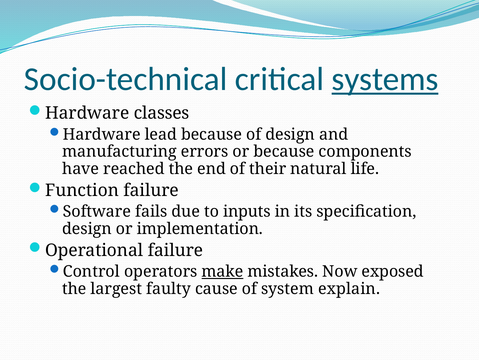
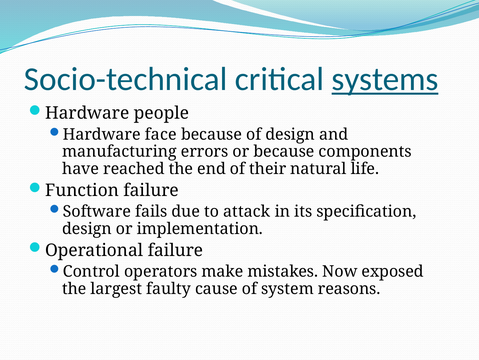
classes: classes -> people (162, 113)
lead: lead -> face (161, 134)
inputs: inputs -> attack (247, 211)
make underline: present -> none (222, 271)
explain: explain -> reasons (349, 288)
